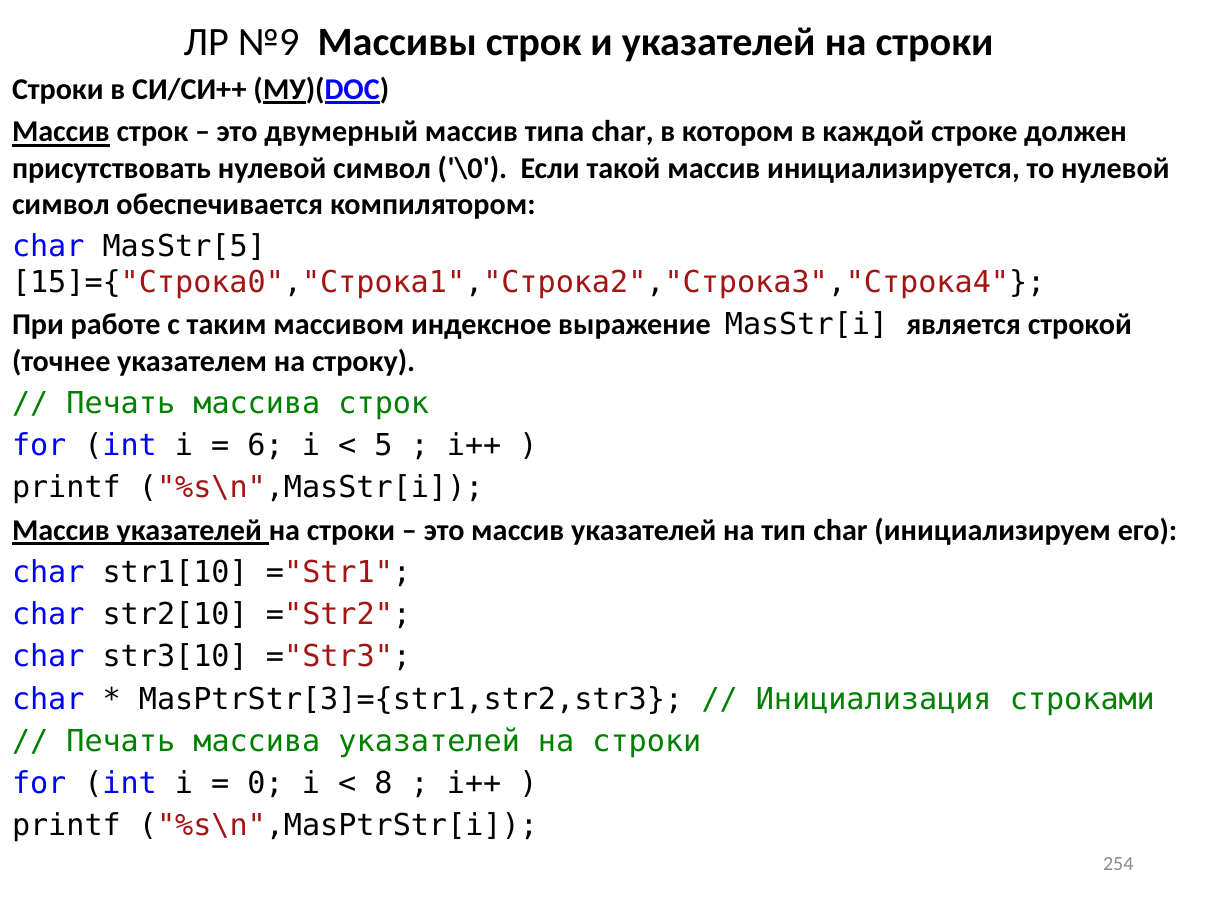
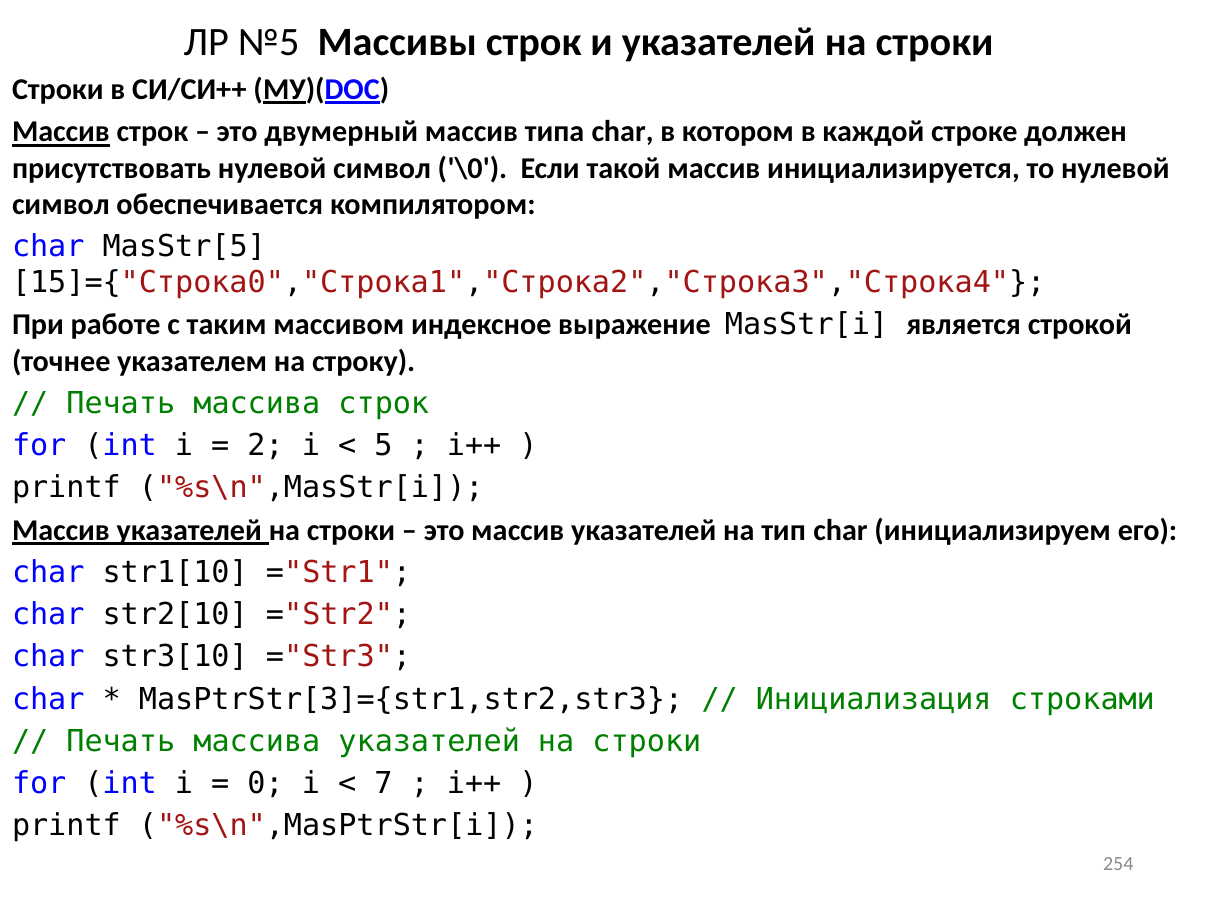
№9: №9 -> №5 (269, 43)
6: 6 -> 2 (265, 445)
8: 8 -> 7 (383, 783)
